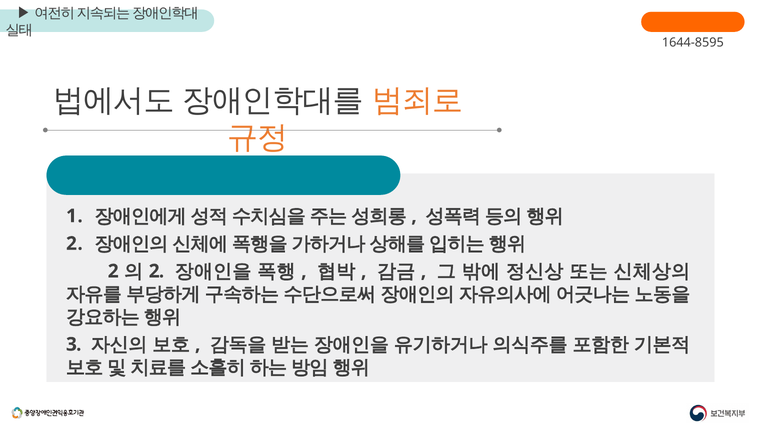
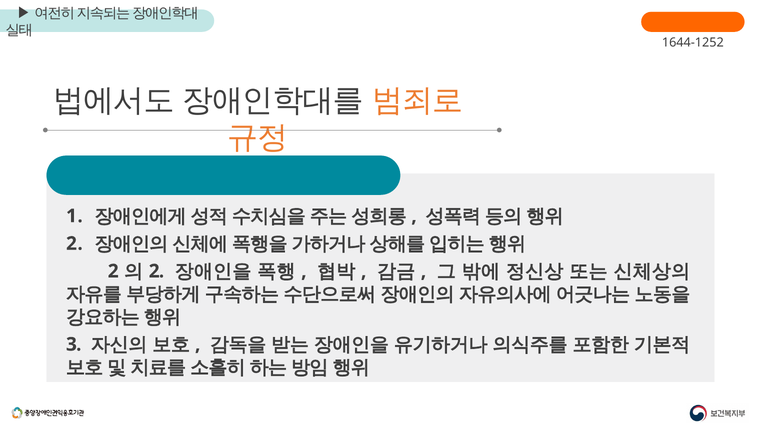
1644-8595: 1644-8595 -> 1644-1252 (693, 43)
